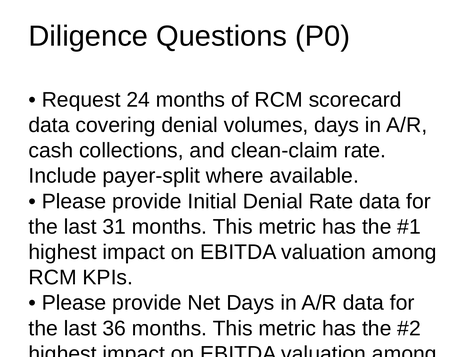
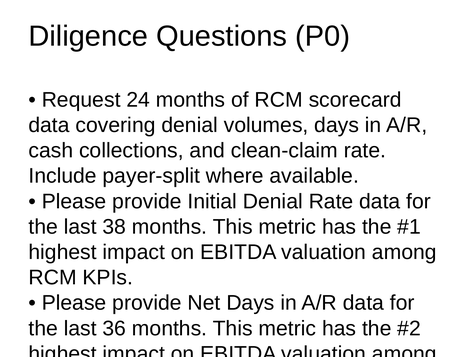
31: 31 -> 38 (114, 227)
